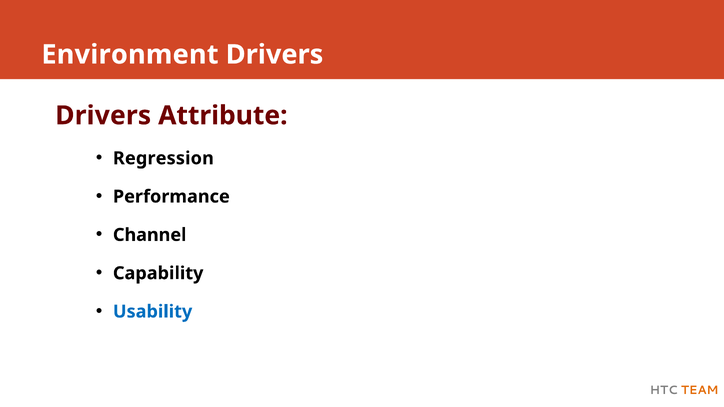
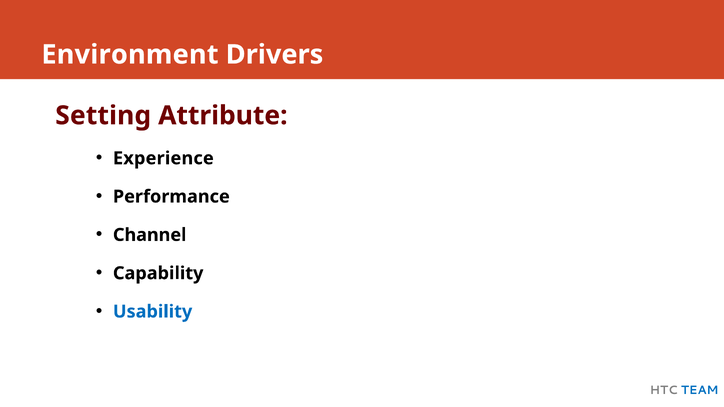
Drivers: Drivers -> Setting (103, 116)
Regression: Regression -> Experience (163, 158)
TEAM colour: orange -> blue (700, 390)
